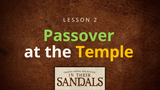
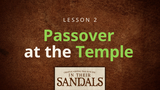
Temple colour: yellow -> light green (105, 52)
